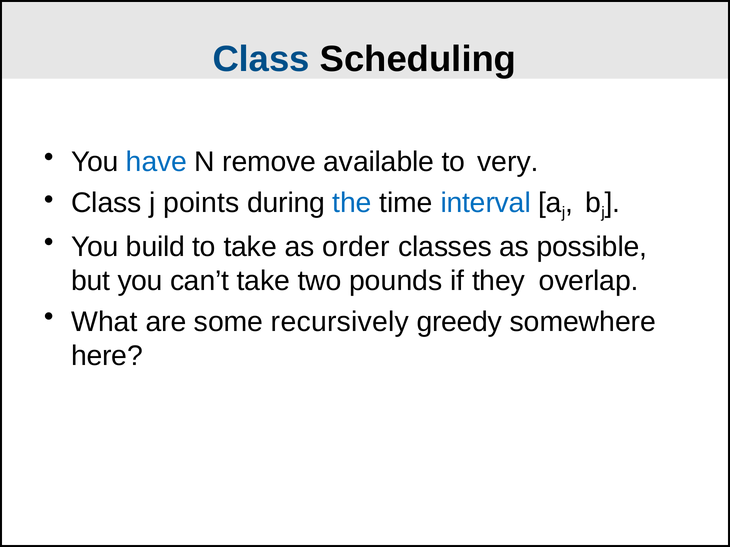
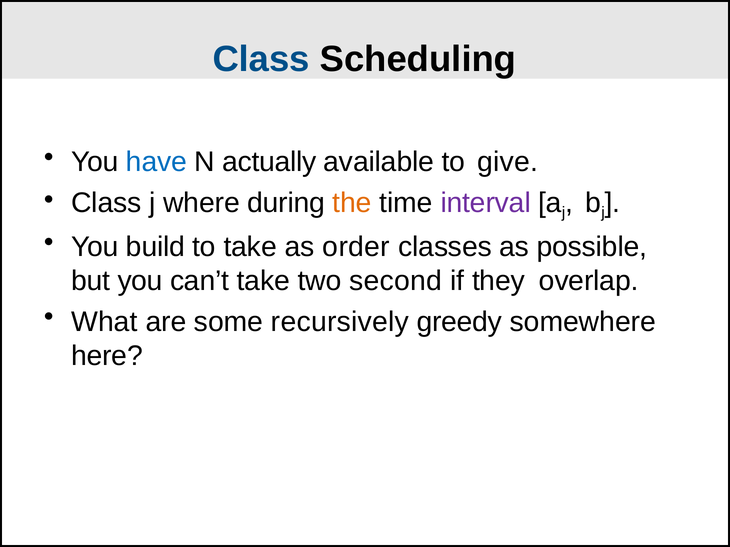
remove: remove -> actually (269, 162)
very: very -> give (508, 162)
points: points -> where (201, 203)
the colour: blue -> orange (352, 203)
interval colour: blue -> purple (486, 203)
pounds: pounds -> second (396, 281)
